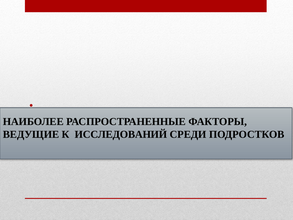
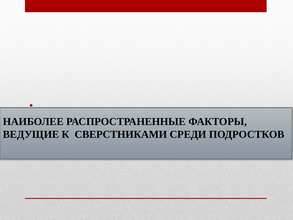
ИССЛЕДОВАНИЙ: ИССЛЕДОВАНИЙ -> СВЕРСТНИКАМИ (121, 134)
